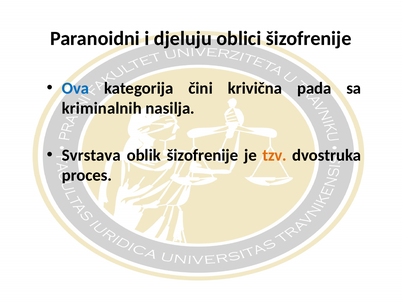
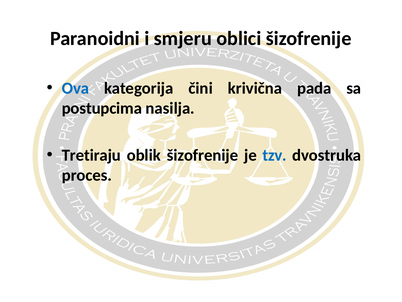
djeluju: djeluju -> smjeru (183, 39)
kriminalnih: kriminalnih -> postupcima (102, 108)
Svrstava: Svrstava -> Tretiraju (91, 155)
tzv colour: orange -> blue (275, 155)
